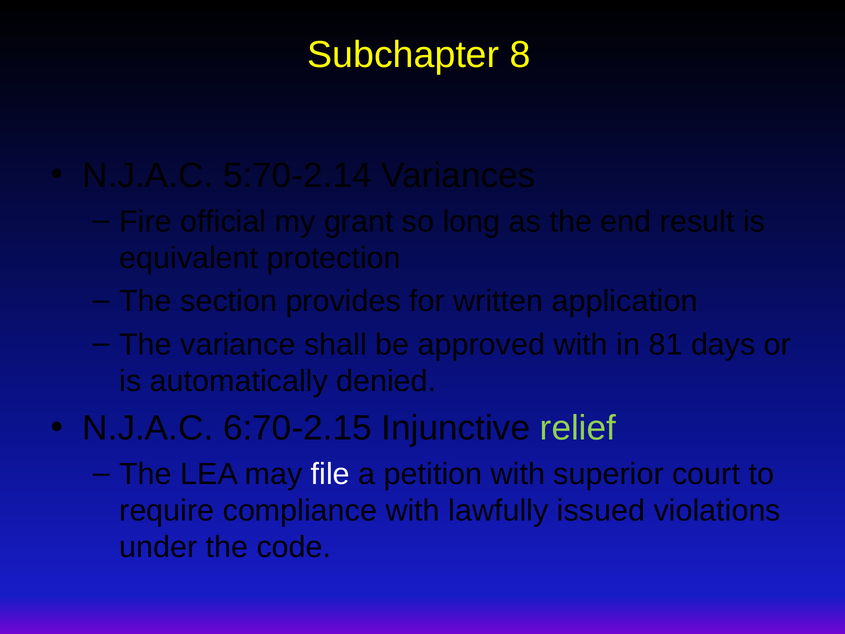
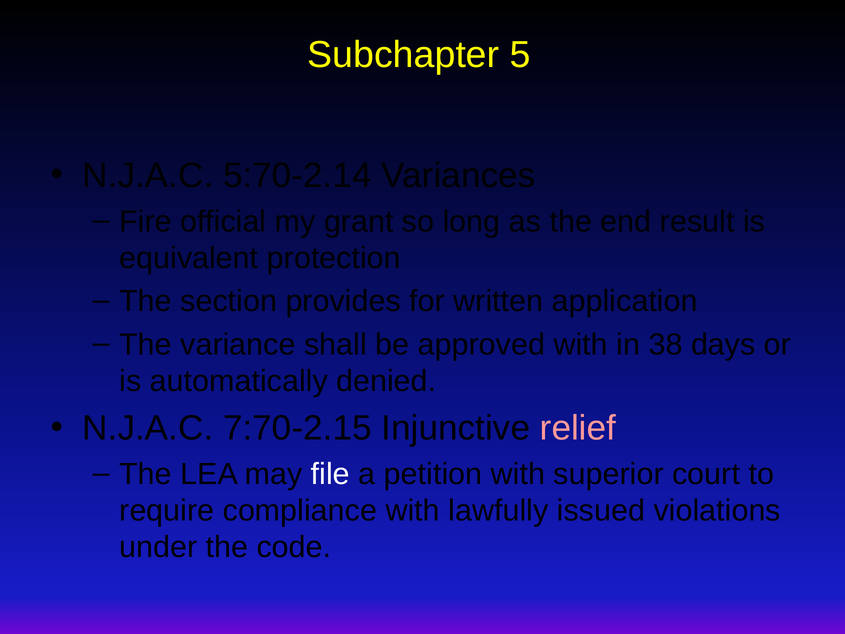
8: 8 -> 5 (520, 55)
81: 81 -> 38 (666, 344)
6:70-2.15: 6:70-2.15 -> 7:70-2.15 (297, 428)
relief colour: light green -> pink (578, 428)
